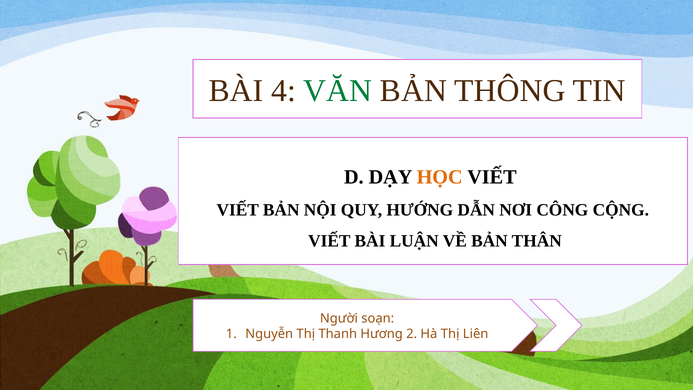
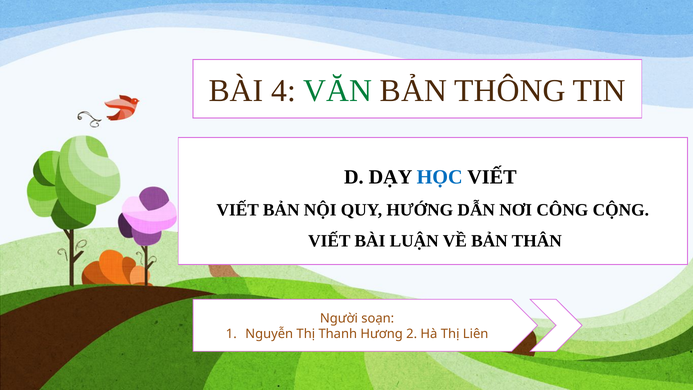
HỌC colour: orange -> blue (440, 177)
